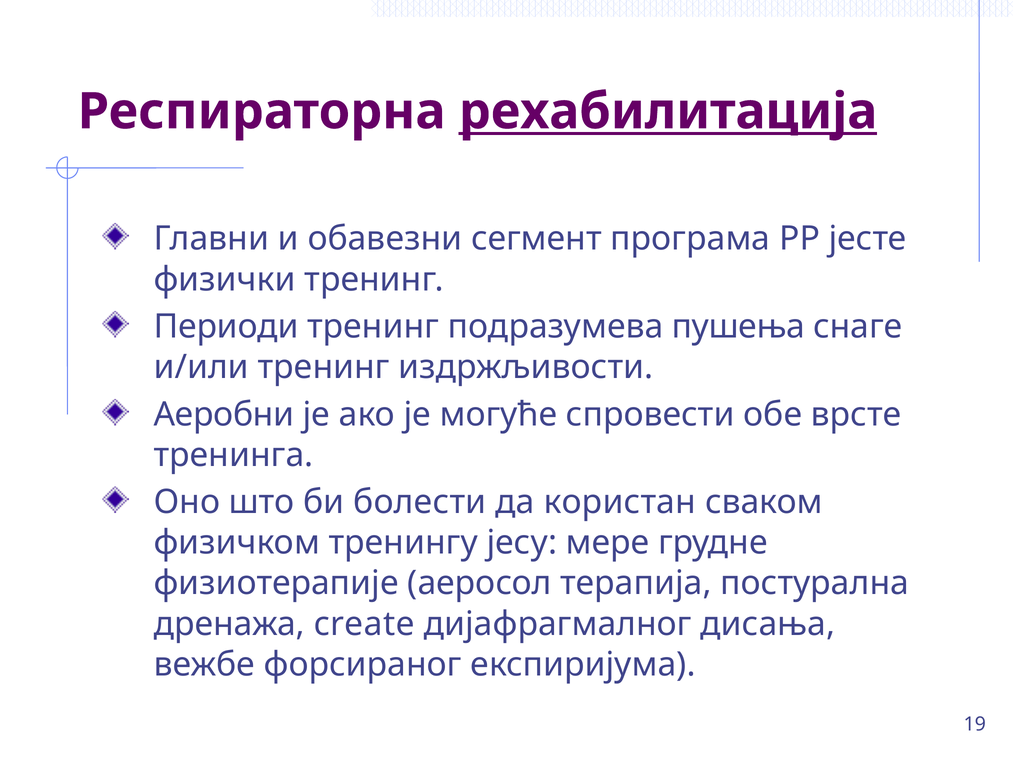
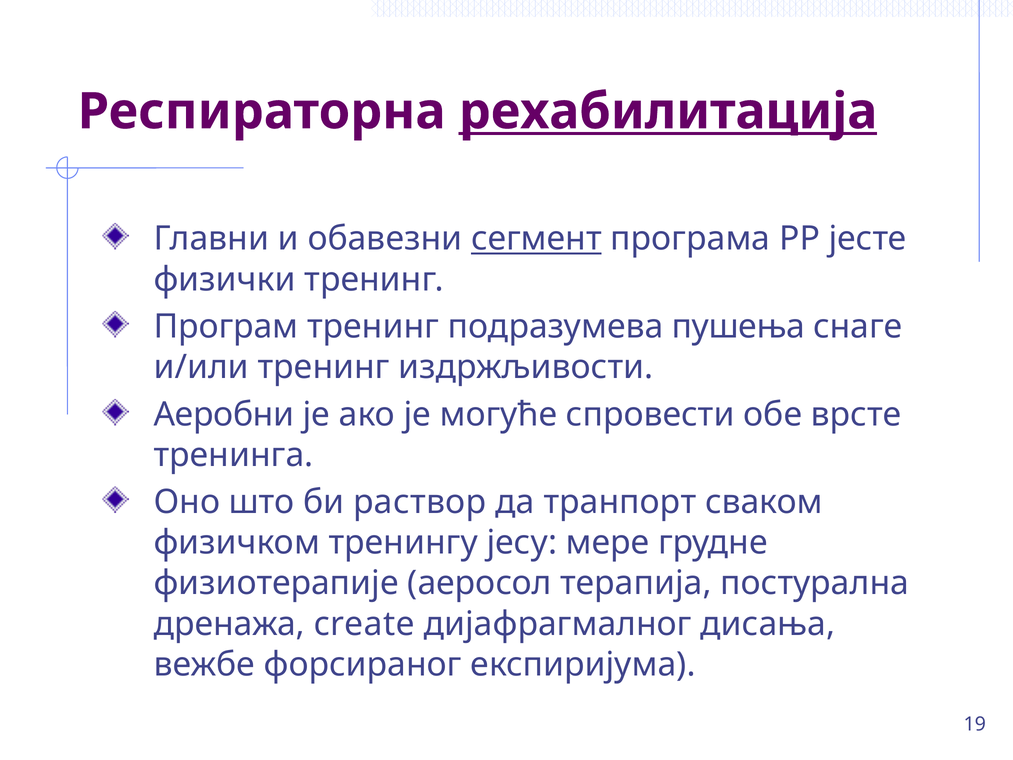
сегмент underline: none -> present (536, 239)
Периоди: Периоди -> Програм (226, 327)
болести: болести -> раствор (420, 502)
користан: користан -> транпорт (620, 502)
